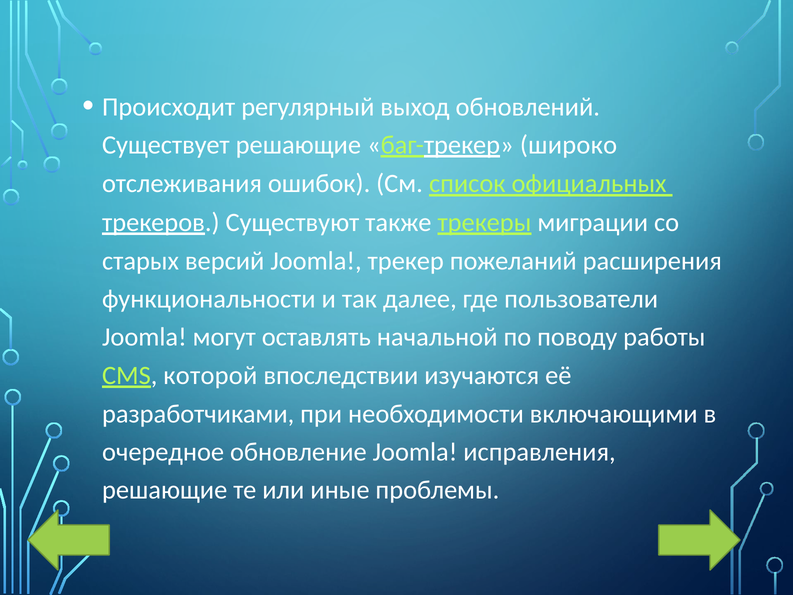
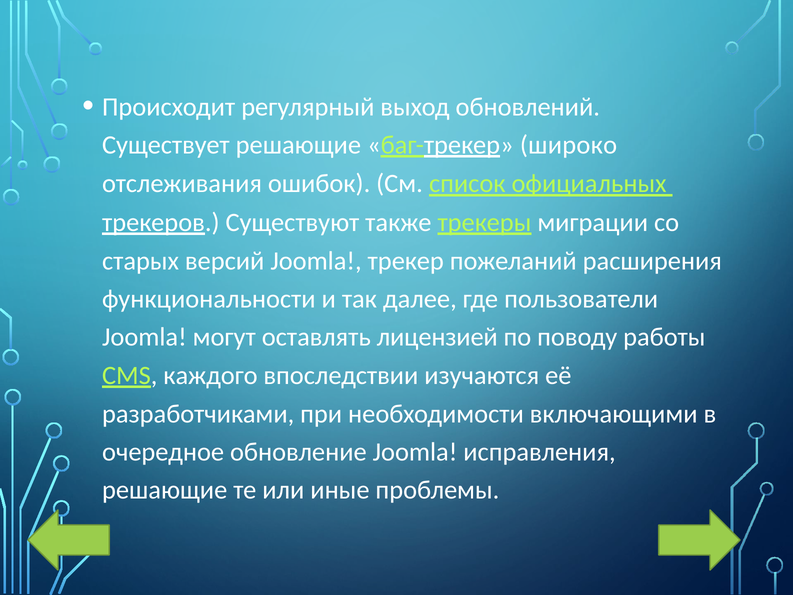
начальной: начальной -> лицензией (437, 337)
которой: которой -> каждого (210, 375)
